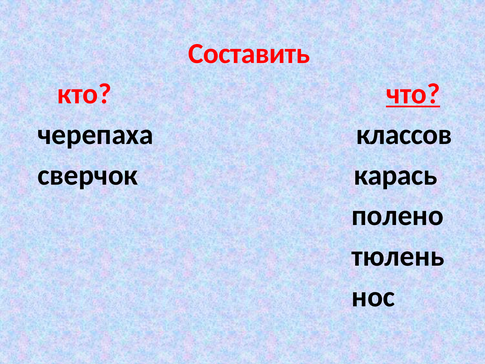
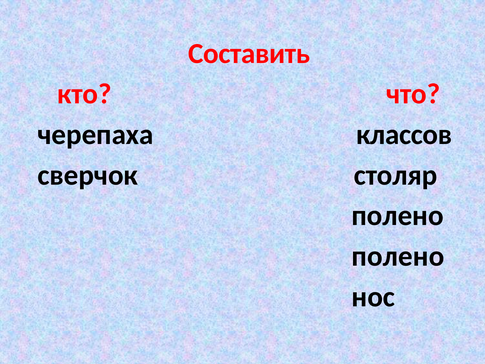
что underline: present -> none (413, 94)
карась: карась -> столяр (396, 175)
тюлень: тюлень -> полено (398, 256)
